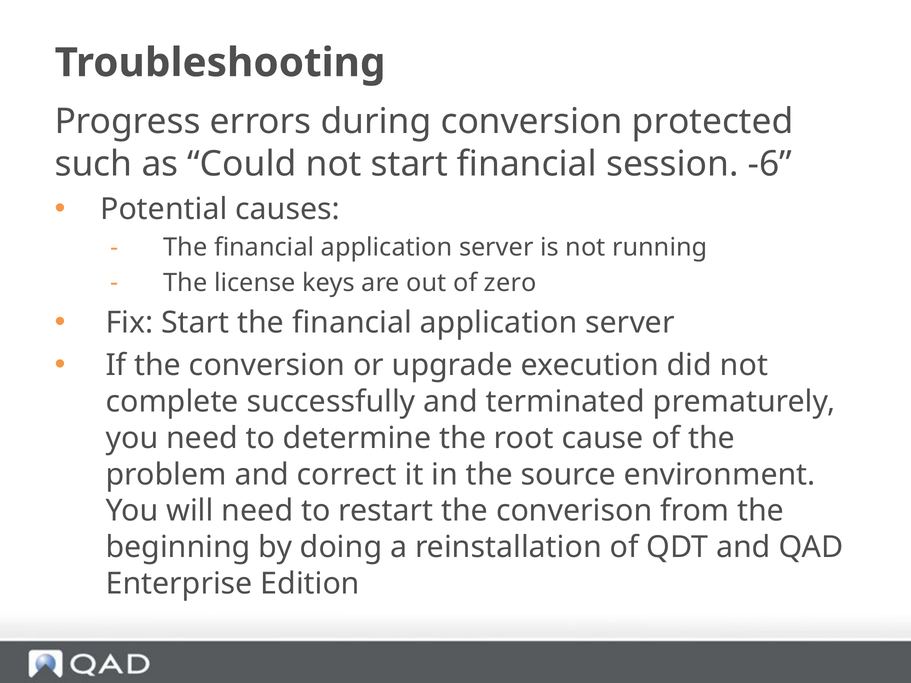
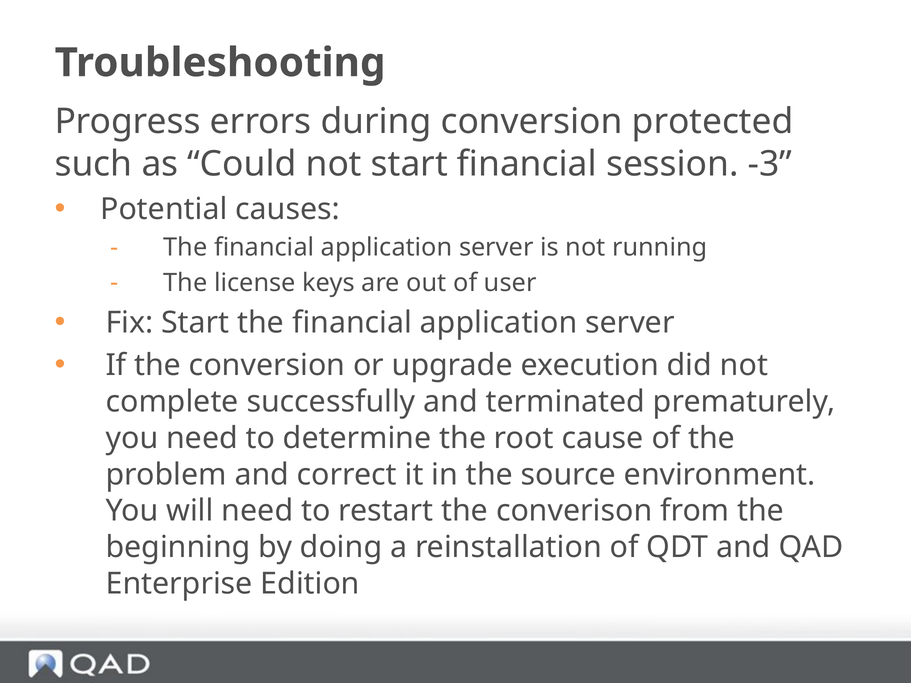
-6: -6 -> -3 (770, 164)
zero: zero -> user (510, 283)
